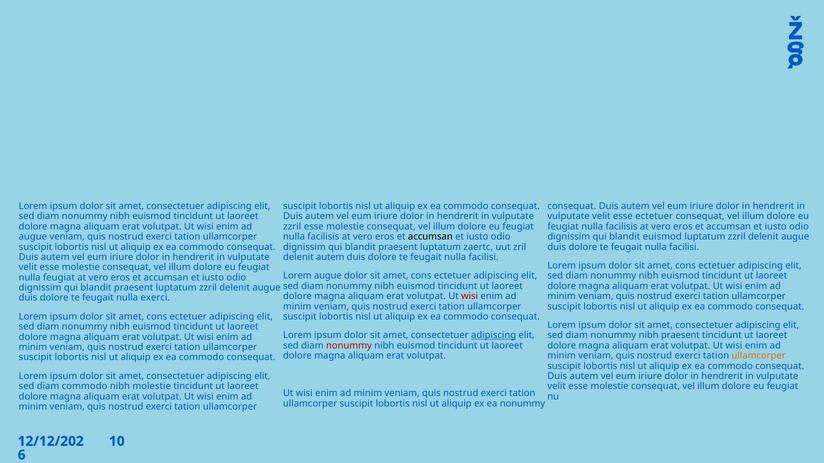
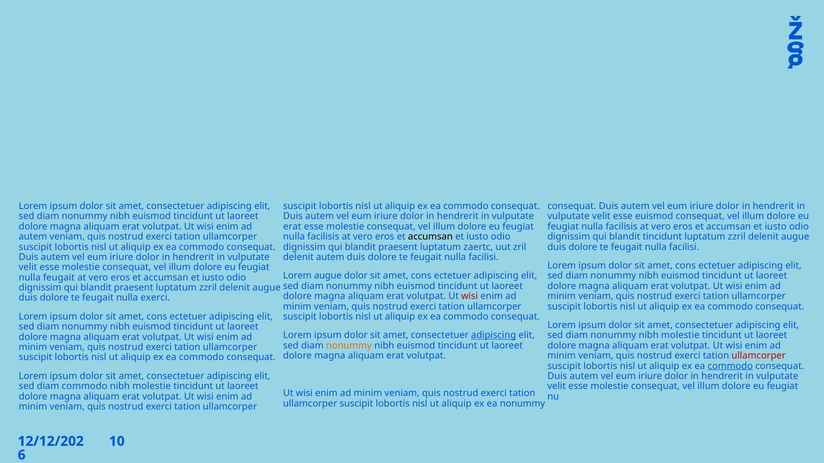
esse ectetuer: ectetuer -> euismod (654, 217)
zzril: zzril -> erat (292, 227)
augue: augue -> autem (33, 237)
blandit euismod: euismod -> tincidunt (662, 237)
nulla feugiat: feugiat -> feugait (59, 278)
nonummy nibh praesent: praesent -> molestie (680, 336)
nonummy colour: red -> orange (349, 346)
ullamcorper colour: orange -> red (759, 356)
commodo underline: none -> present (730, 366)
